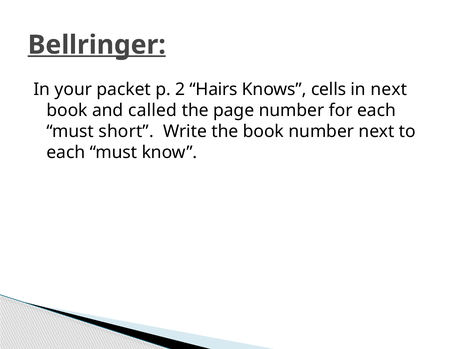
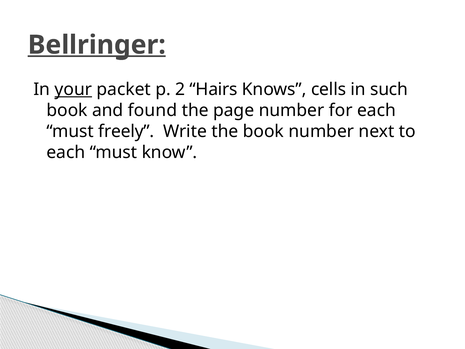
your underline: none -> present (73, 89)
in next: next -> such (389, 89)
called: called -> found (153, 110)
short: short -> freely (126, 131)
